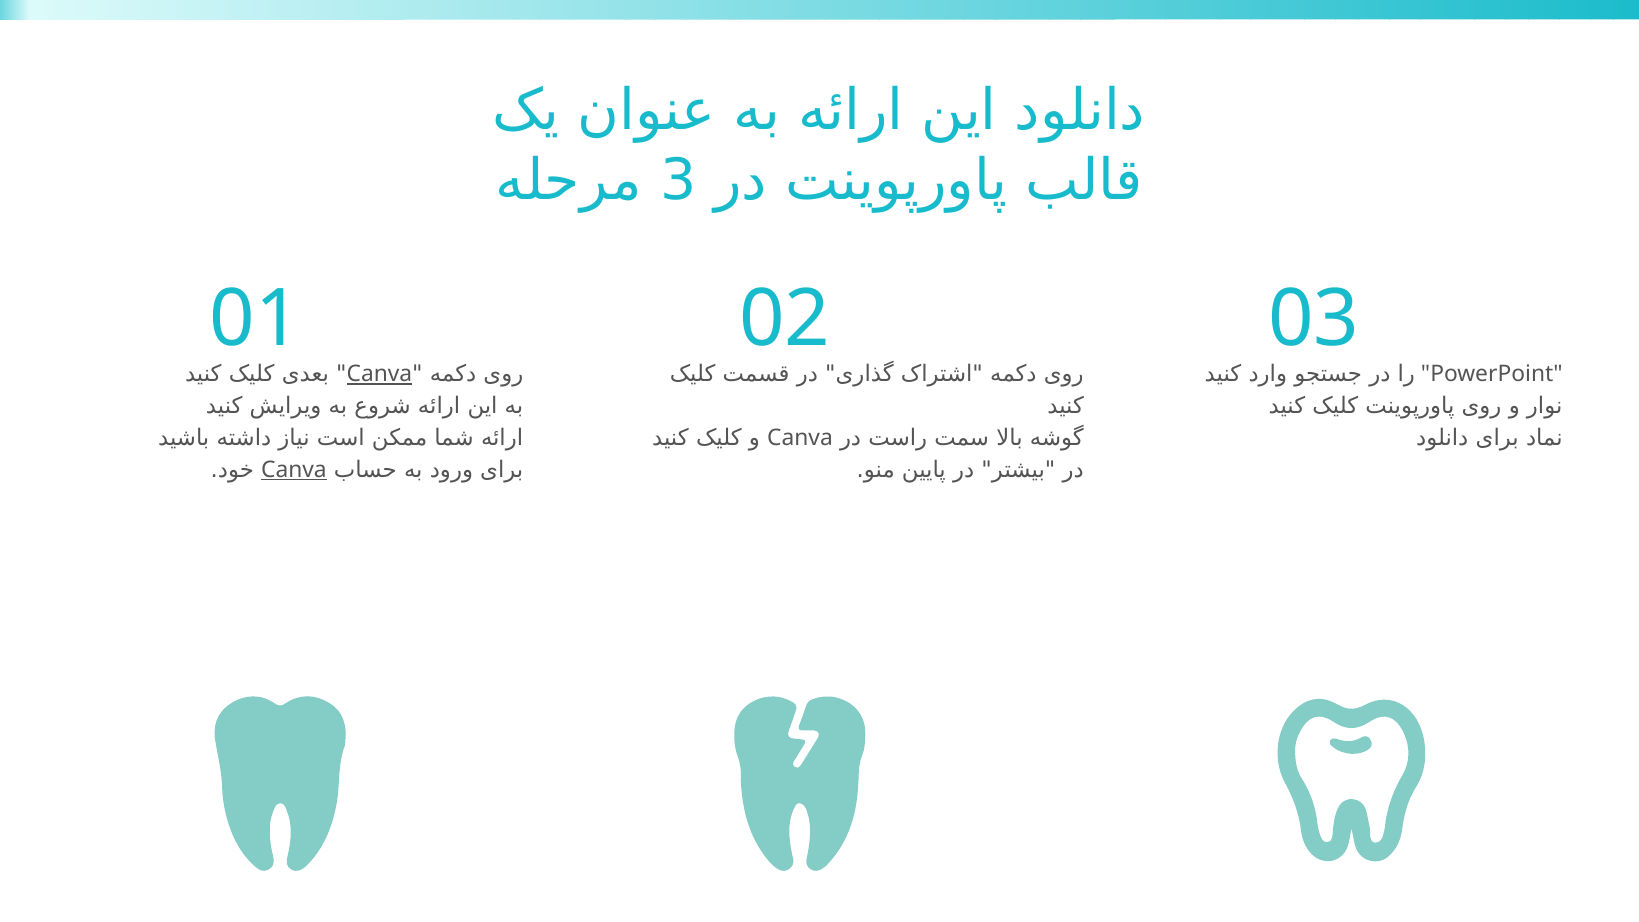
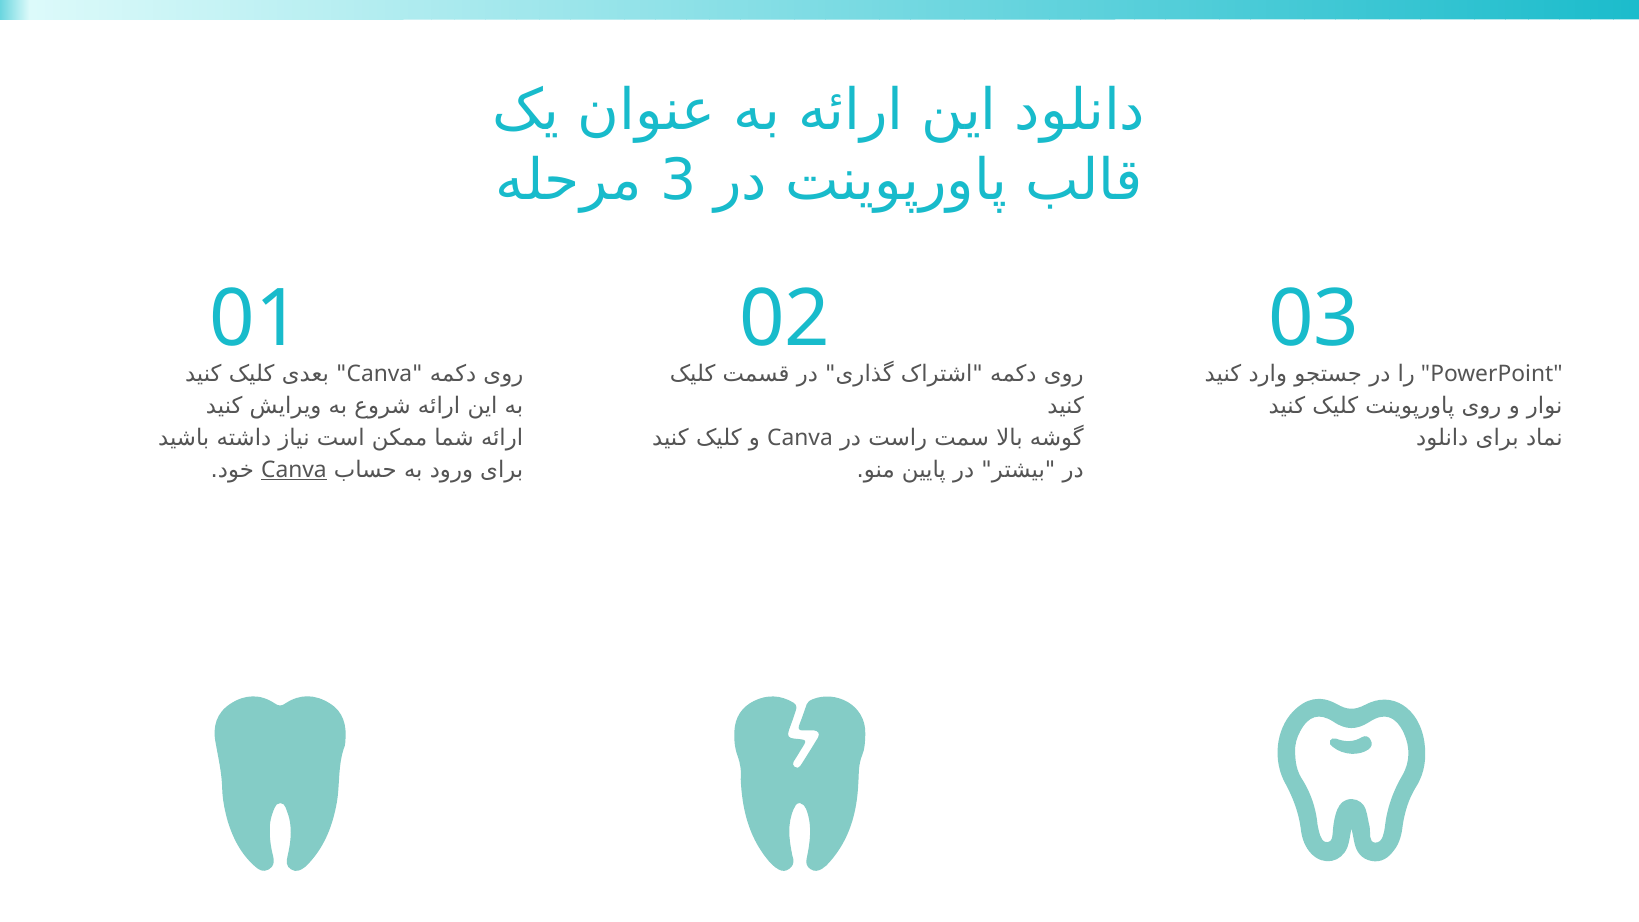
Canva underline: present -> none (379, 374)
